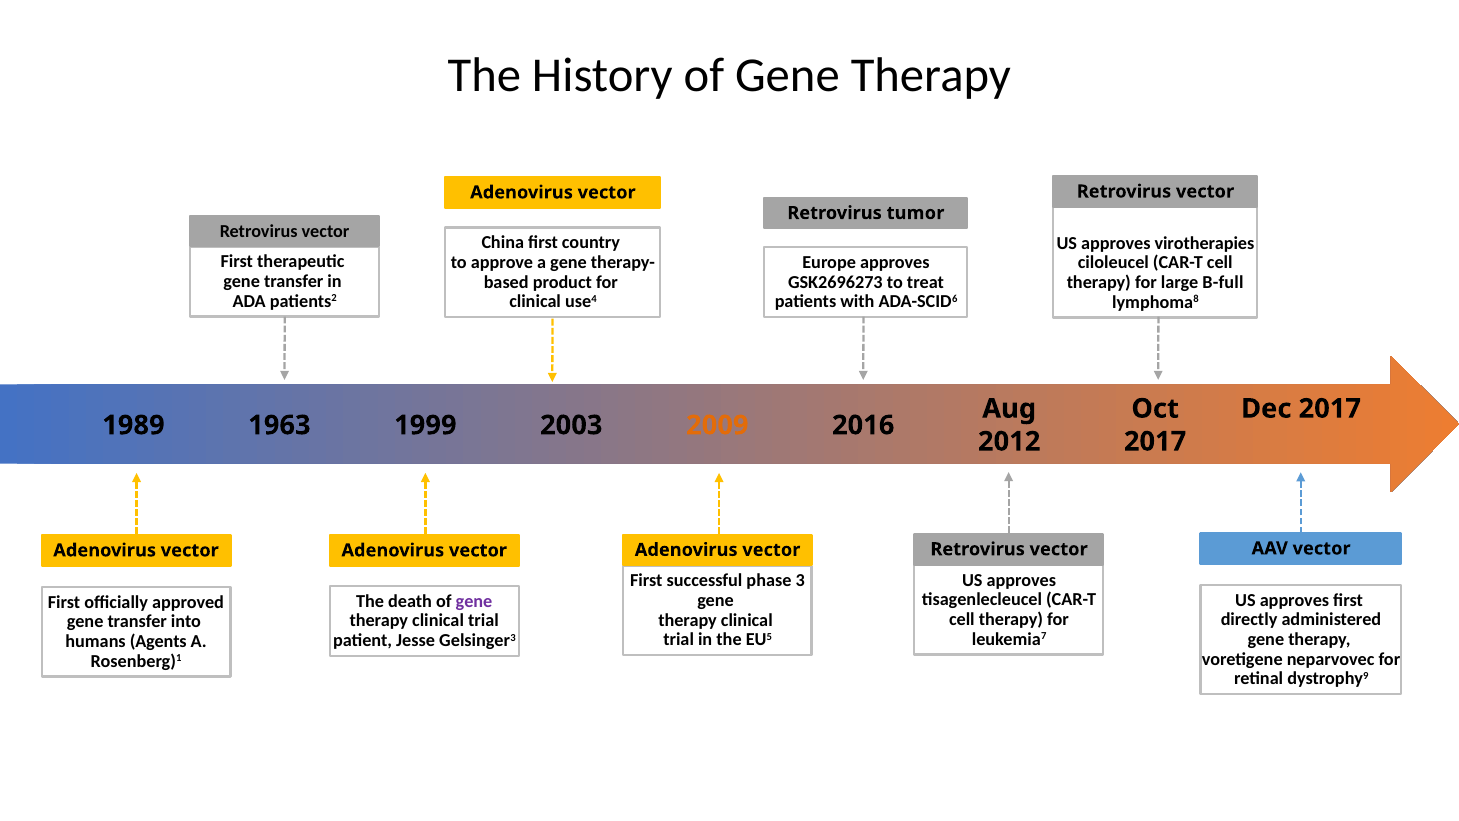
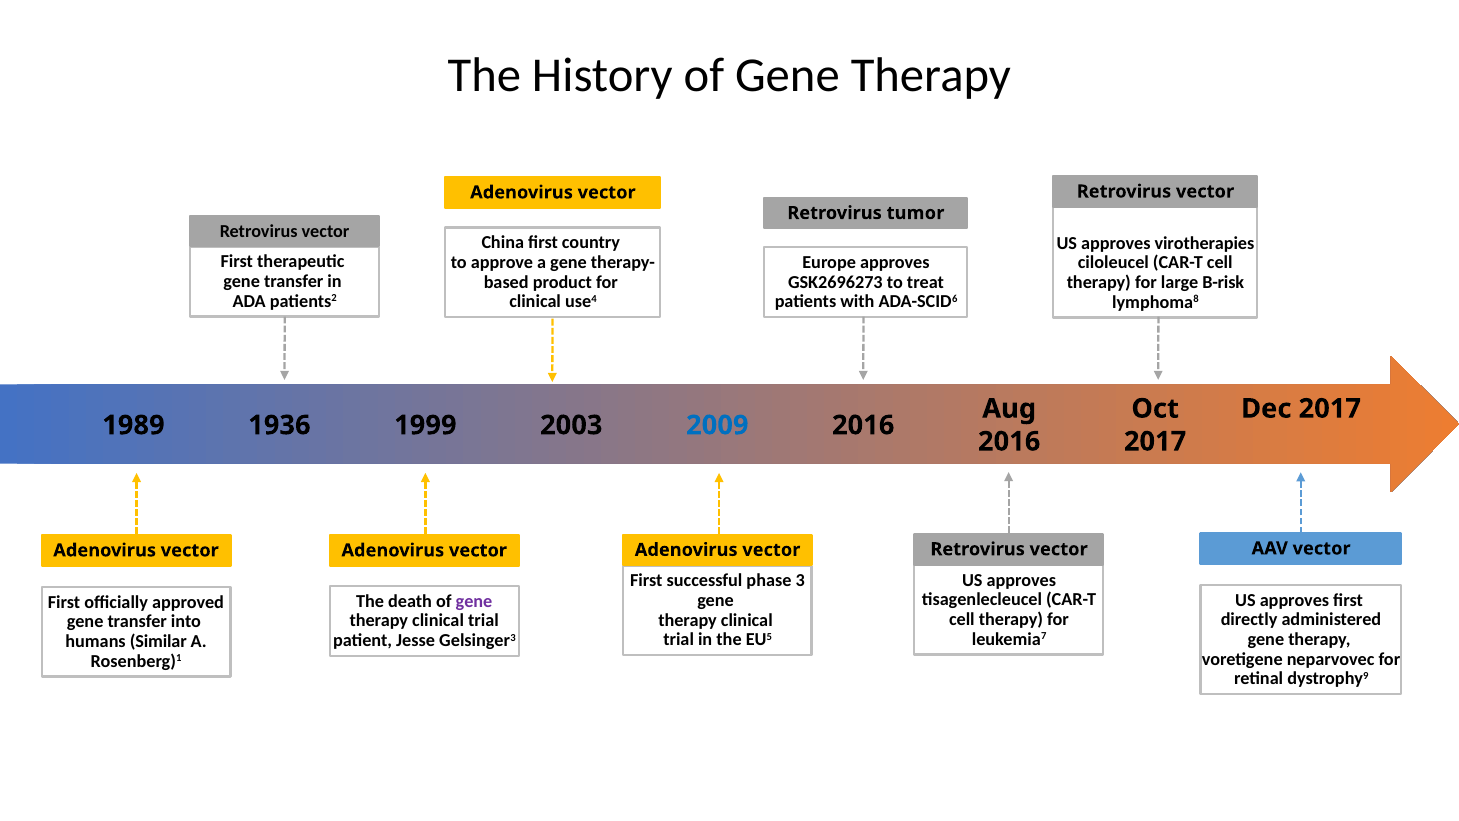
B-full: B-full -> B-risk (1223, 282)
1963: 1963 -> 1936 (279, 425)
2009 colour: orange -> blue (717, 425)
2012: 2012 -> 2016 (1009, 441)
Agents: Agents -> Similar (158, 641)
